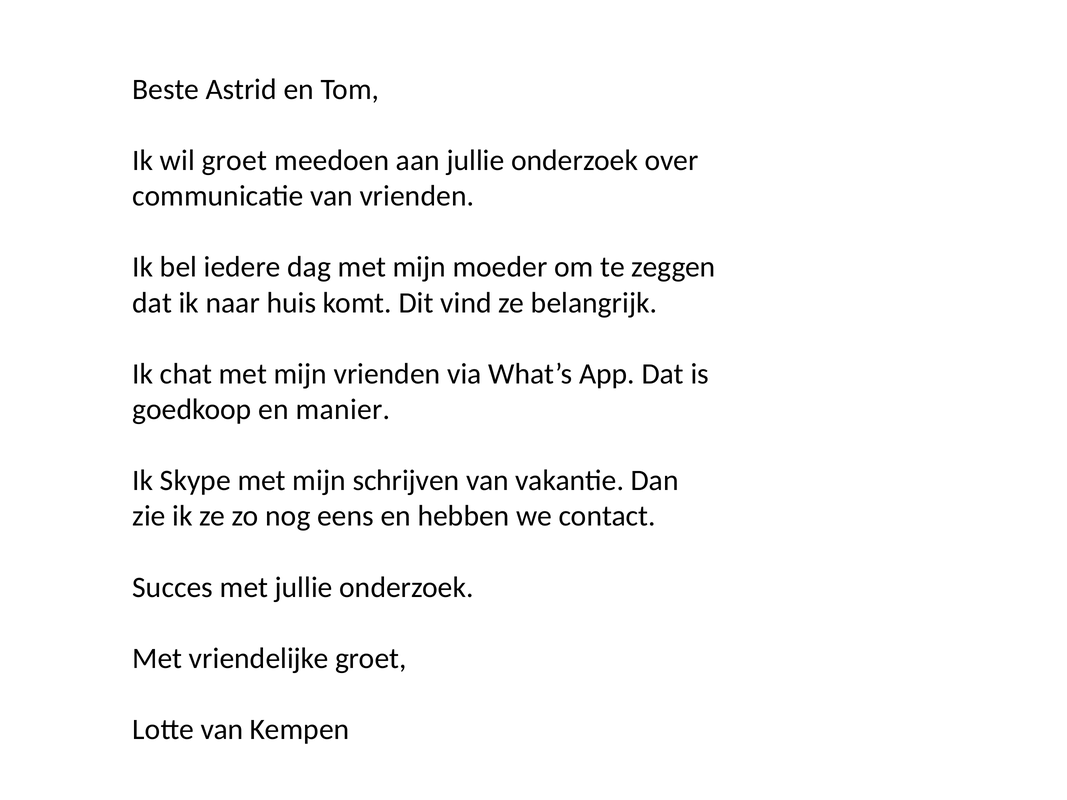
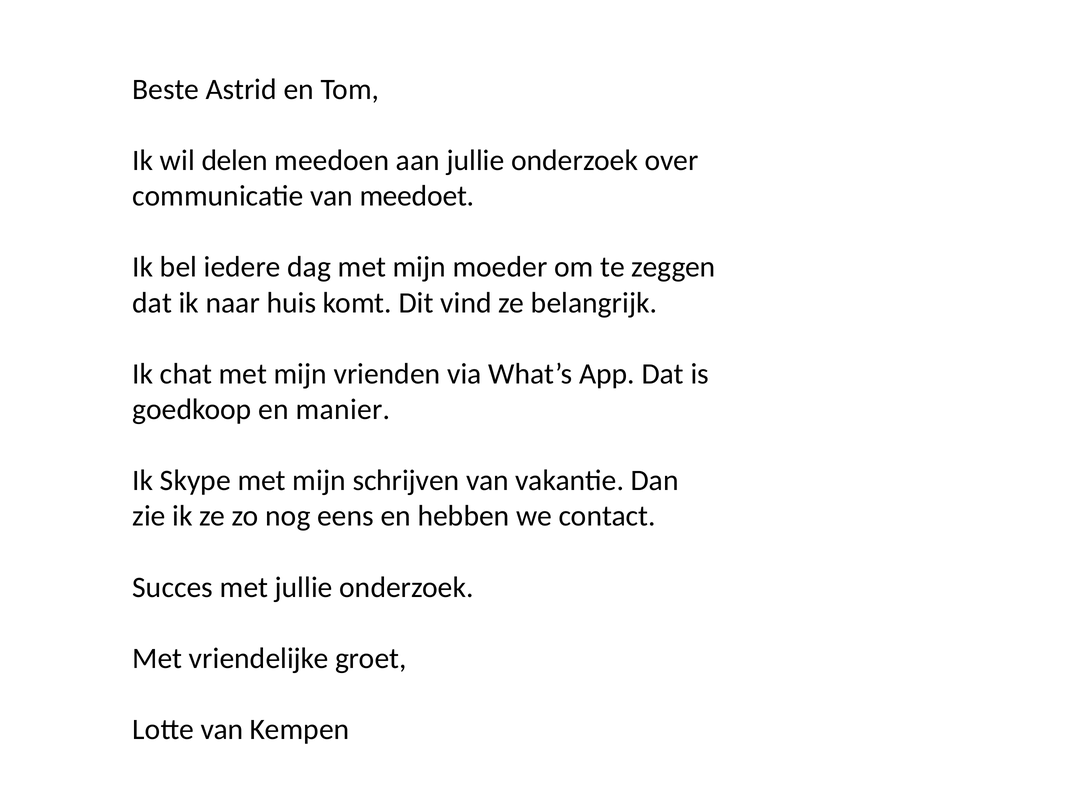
wil groet: groet -> delen (235, 161)
van vrienden: vrienden -> meedoet (417, 196)
